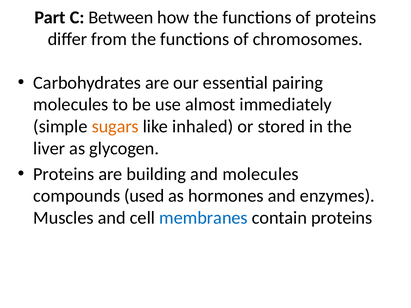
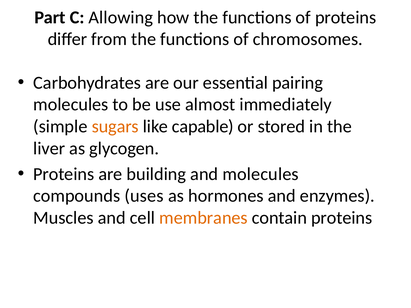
Between: Between -> Allowing (121, 17)
inhaled: inhaled -> capable (203, 127)
used: used -> uses (144, 196)
membranes colour: blue -> orange (204, 218)
